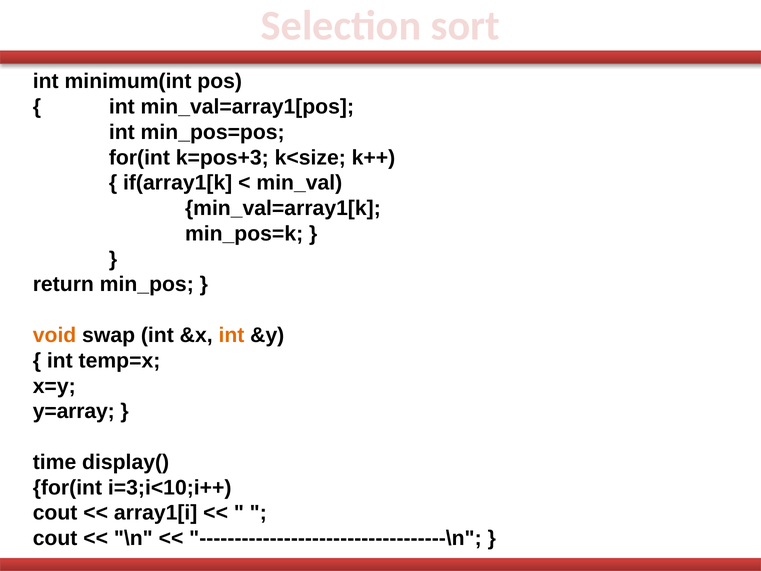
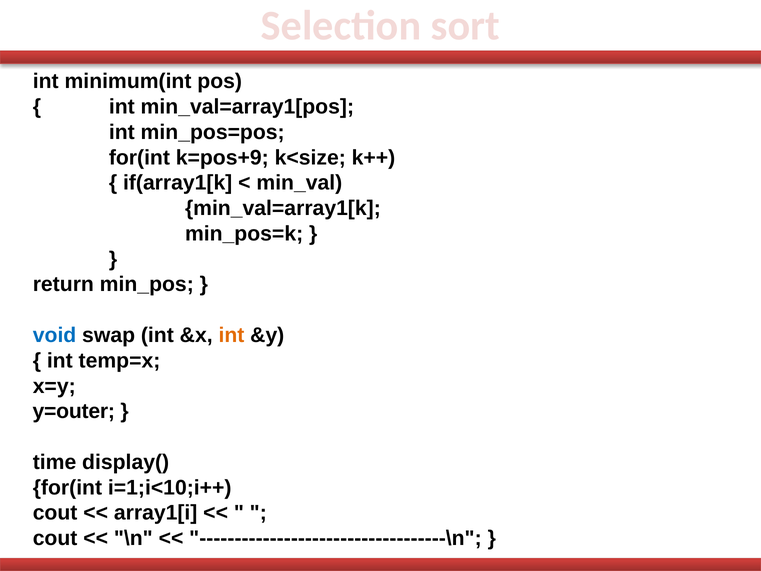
k=pos+3: k=pos+3 -> k=pos+9 (222, 157)
void colour: orange -> blue (55, 335)
y=array: y=array -> y=outer (74, 411)
i=3;i<10;i++: i=3;i<10;i++ -> i=1;i<10;i++ (170, 487)
